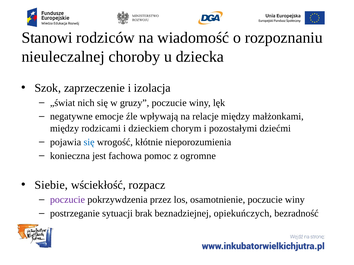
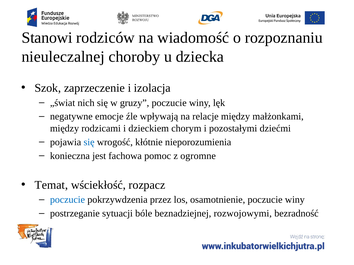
Siebie: Siebie -> Temat (51, 185)
poczucie colour: purple -> blue (67, 200)
brak: brak -> bóle (144, 214)
opiekuńczych: opiekuńczych -> rozwojowymi (243, 214)
